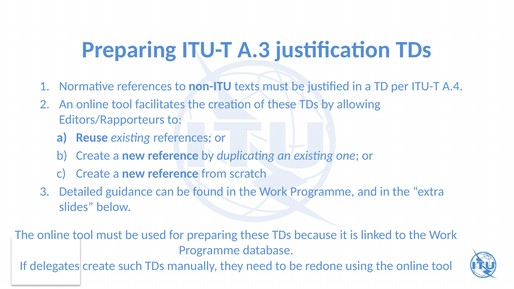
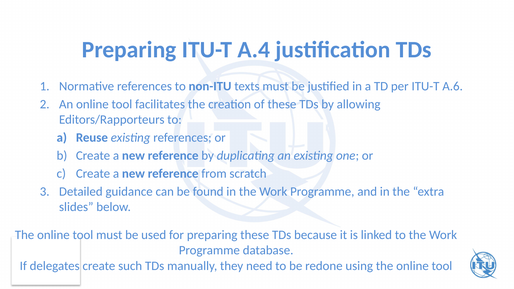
A.3: A.3 -> A.4 (254, 50)
A.4: A.4 -> A.6 (453, 86)
